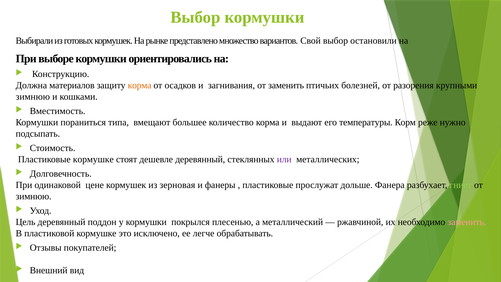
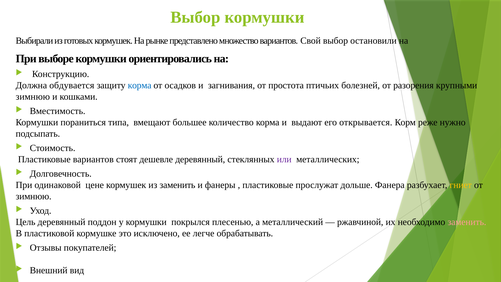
материалов: материалов -> обдувается (72, 85)
корма colour: orange -> blue (140, 85)
от заменить: заменить -> простота (286, 85)
температуры: температуры -> открывается (366, 122)
Пластиковые кормушке: кормушке -> вариантов (93, 159)
из зерновая: зерновая -> заменить (177, 185)
гниет colour: light green -> yellow (461, 185)
